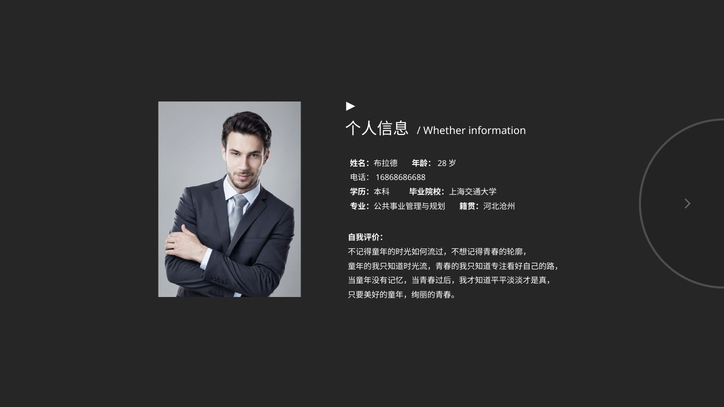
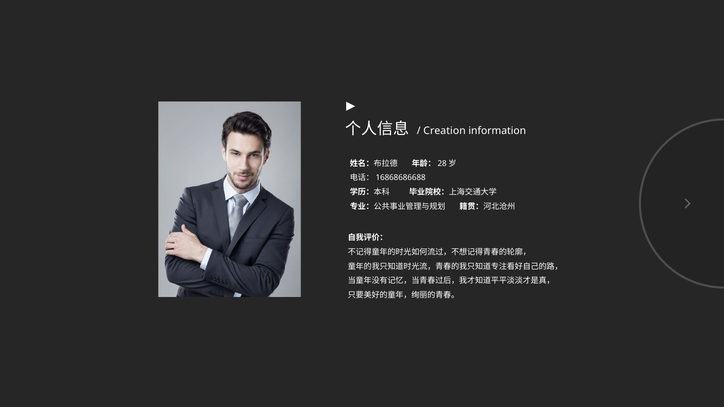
Whether: Whether -> Creation (445, 131)
